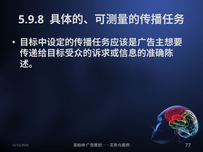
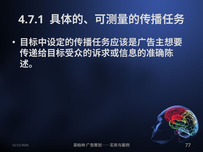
5.9.8: 5.9.8 -> 4.7.1 (31, 20)
